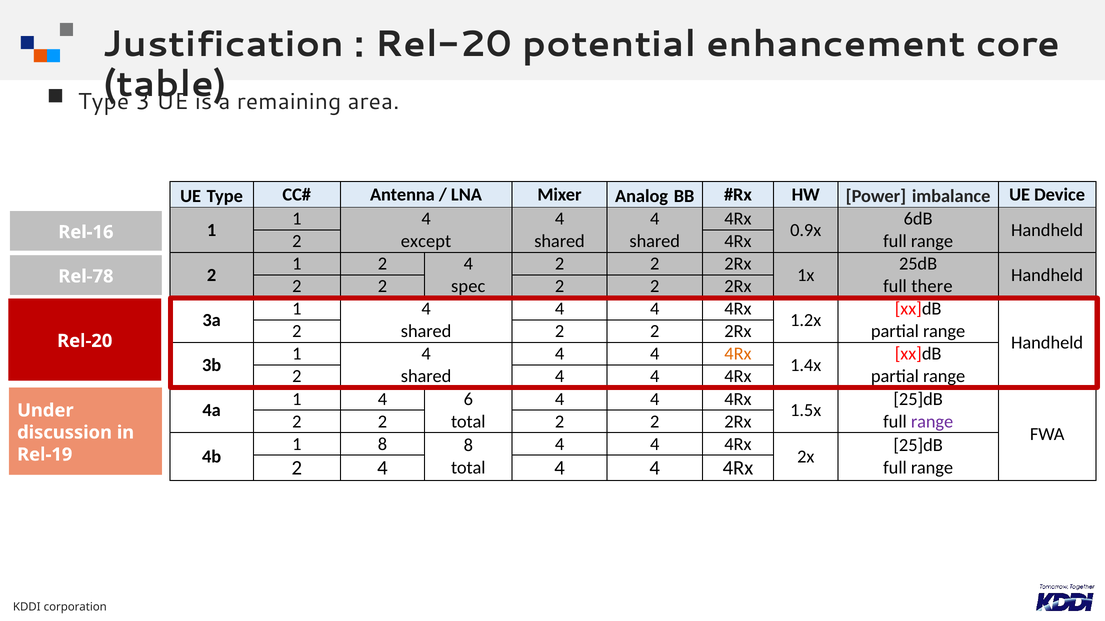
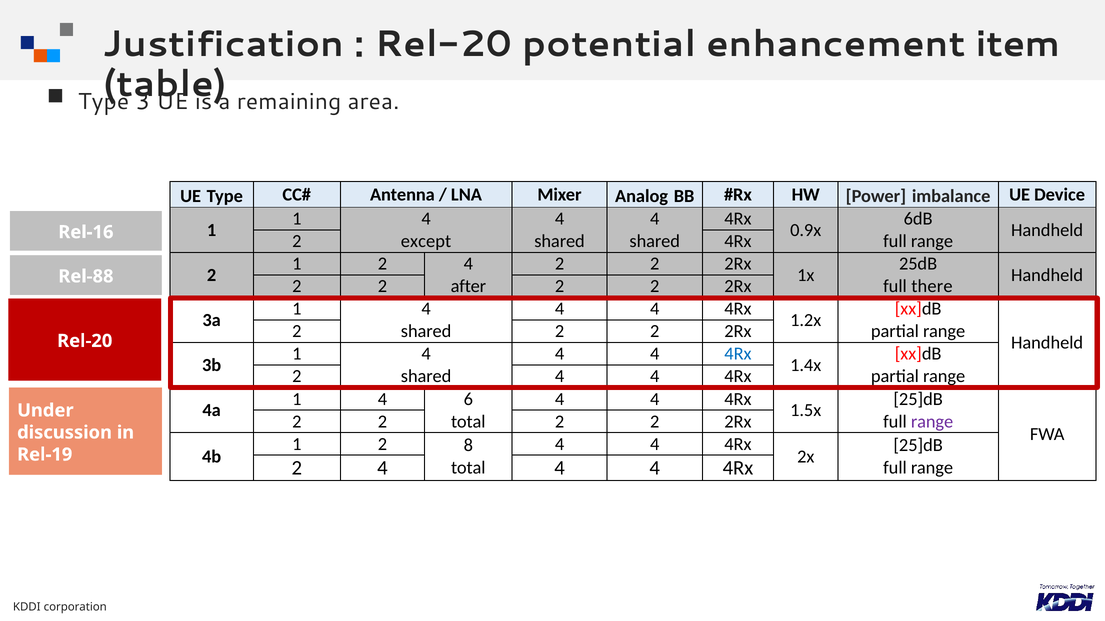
core: core -> item (1018, 44)
Rel-78: Rel-78 -> Rel-88 (86, 277)
spec: spec -> after (468, 287)
4Rx colour: orange -> blue (738, 354)
8: 8 -> 2 (382, 444)
